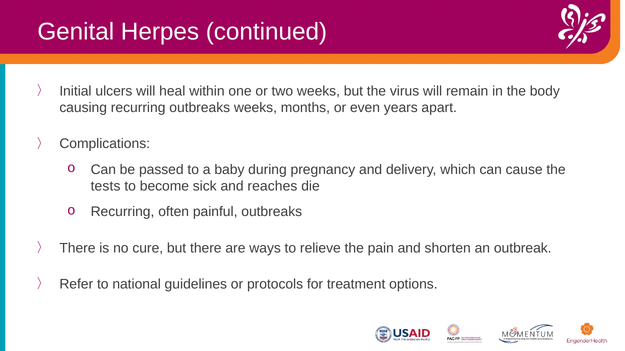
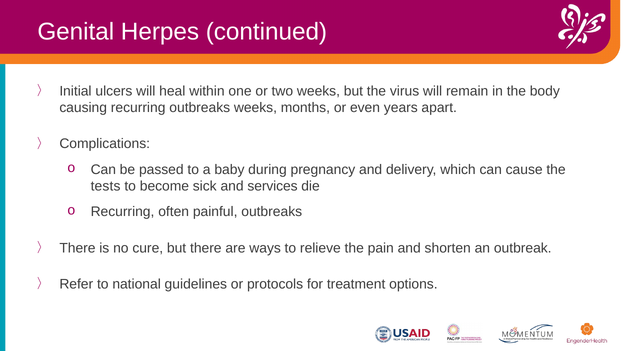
reaches: reaches -> services (273, 186)
